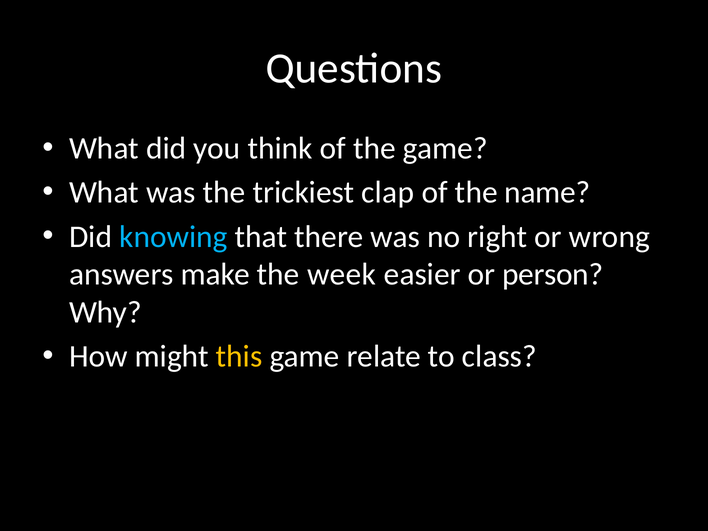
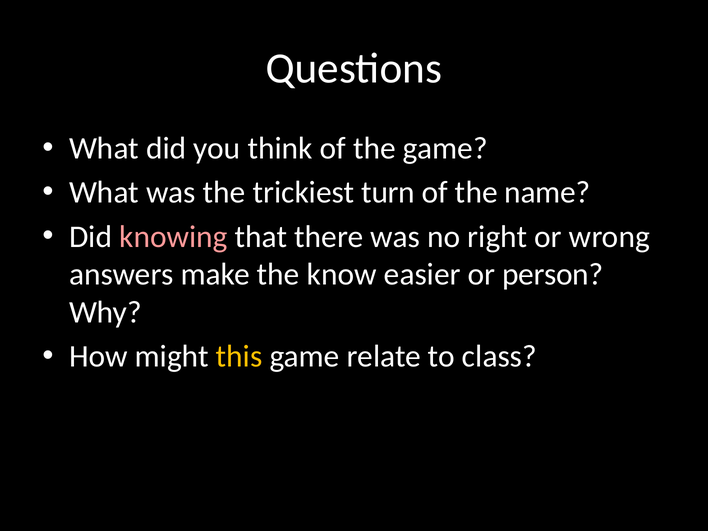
clap: clap -> turn (388, 193)
knowing colour: light blue -> pink (173, 237)
week: week -> know (342, 274)
